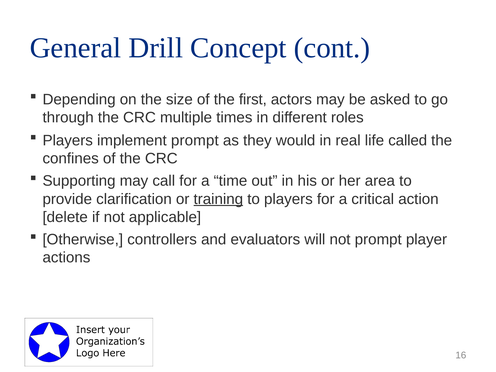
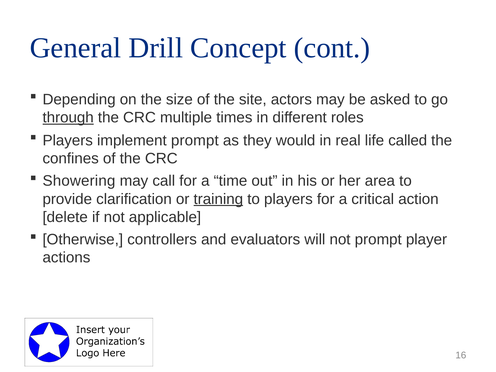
first: first -> site (253, 99)
through underline: none -> present (68, 118)
Supporting: Supporting -> Showering (79, 181)
